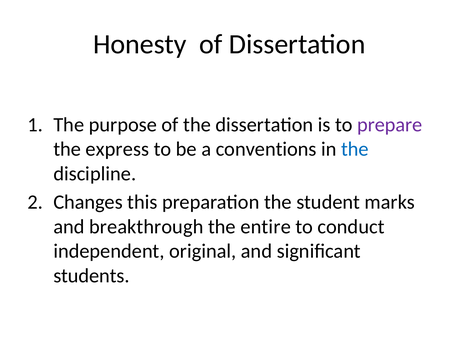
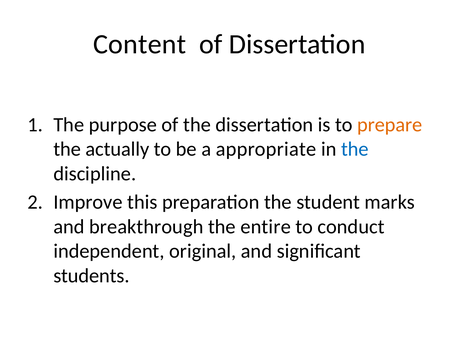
Honesty: Honesty -> Content (140, 44)
prepare colour: purple -> orange (390, 125)
express: express -> actually (117, 149)
conventions: conventions -> appropriate (266, 149)
Changes: Changes -> Improve (88, 202)
